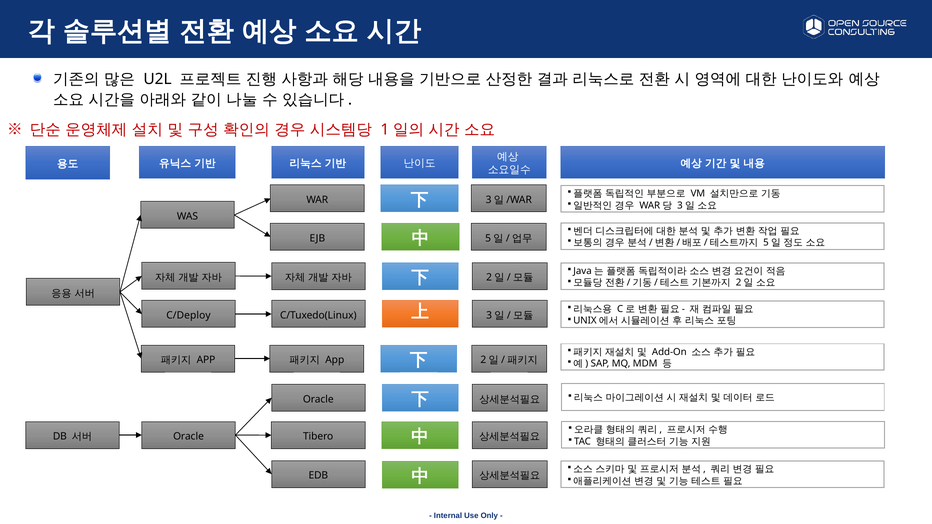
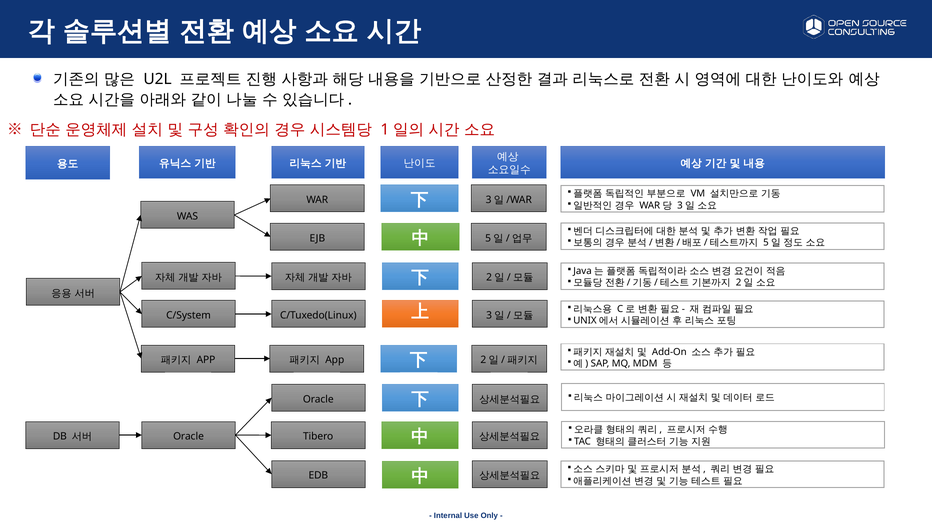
C/Deploy: C/Deploy -> C/System (189, 316)
